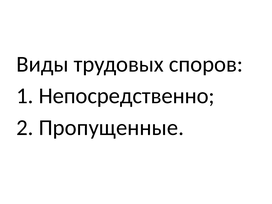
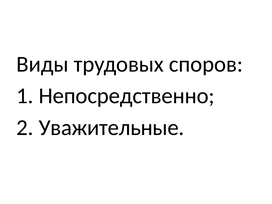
Пропущенные: Пропущенные -> Уважительные (111, 128)
